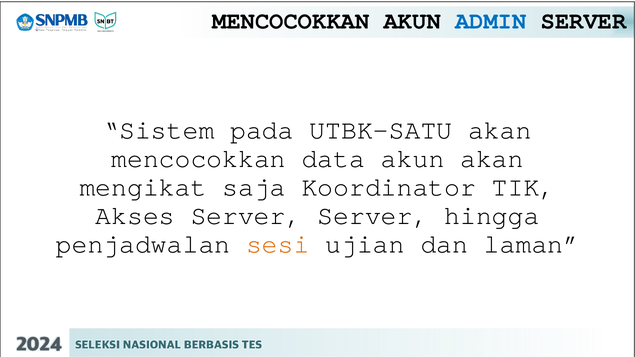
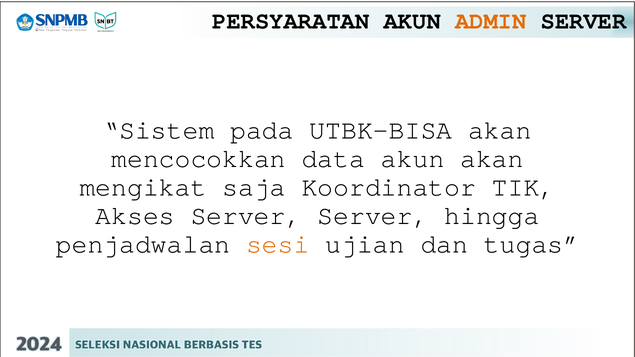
MENCOCOKKAN: MENCOCOKKAN -> PERSYARATAN (291, 21)
ADMIN colour: blue -> orange (491, 21)
UTBK-SATU: UTBK-SATU -> UTBK-BISA (381, 130)
laman: laman -> tugas (532, 244)
